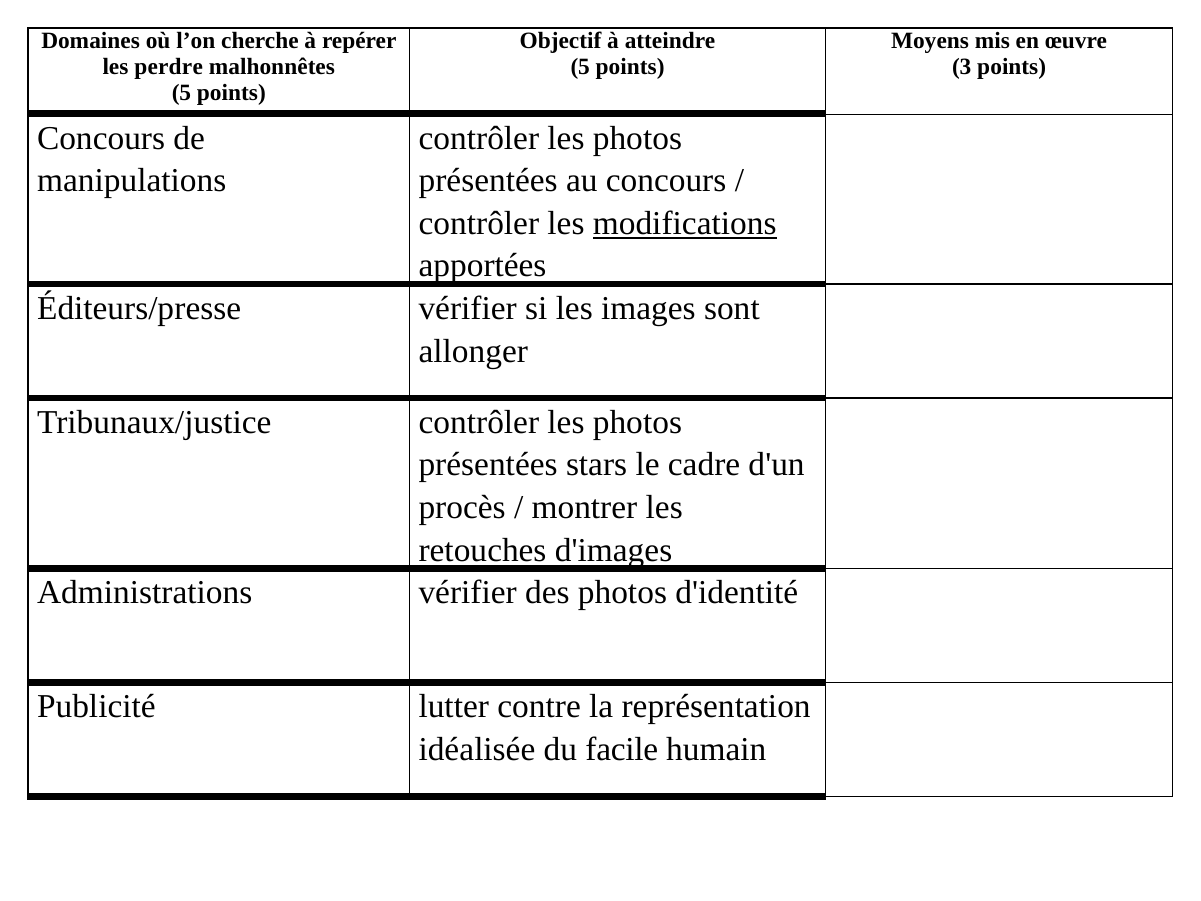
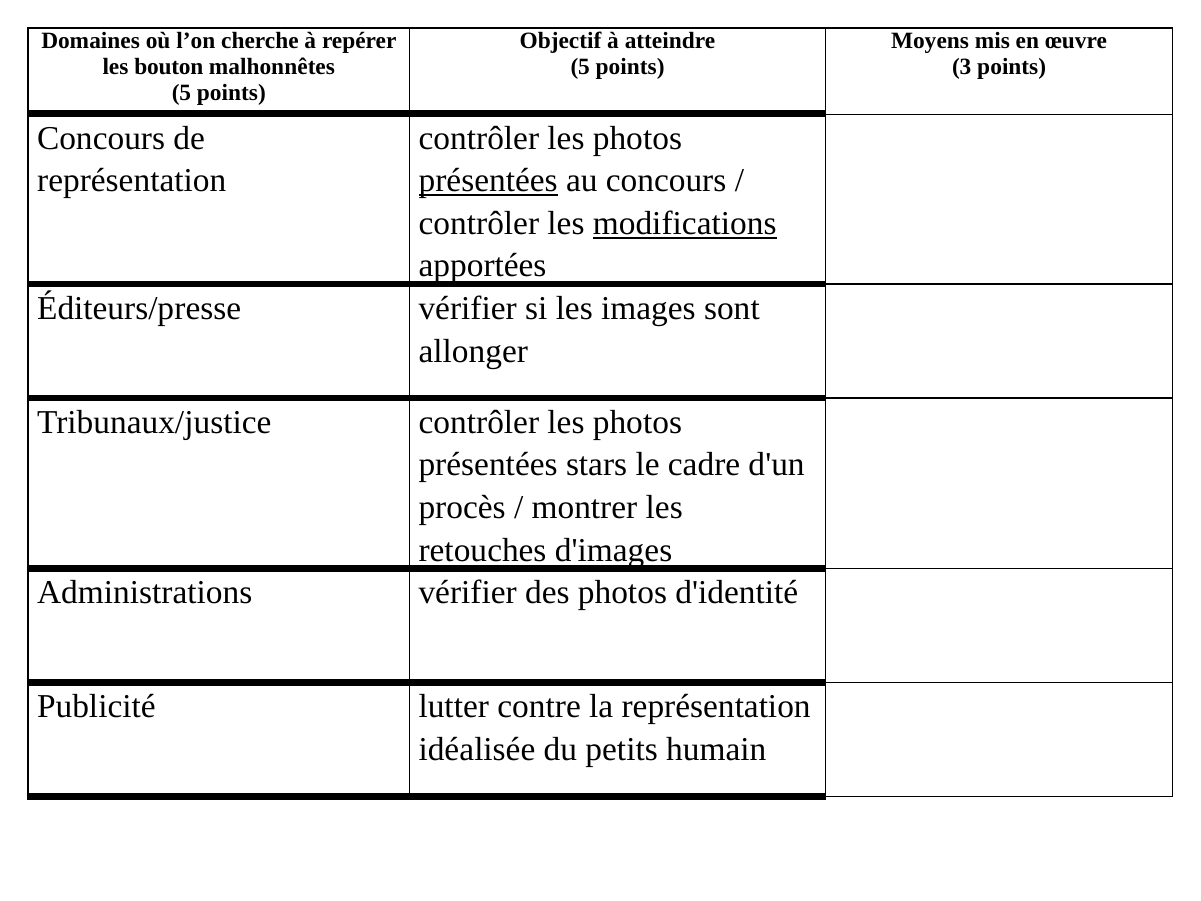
perdre: perdre -> bouton (169, 67)
manipulations: manipulations -> représentation (132, 181)
présentées underline: none -> present (488, 181)
facile: facile -> petits (622, 749)
